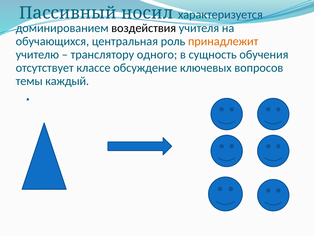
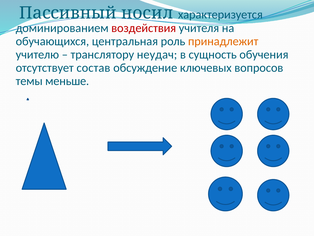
воздействия colour: black -> red (144, 28)
одного: одного -> неудач (157, 54)
классе: классе -> состав (93, 68)
каждый: каждый -> меньше (67, 81)
